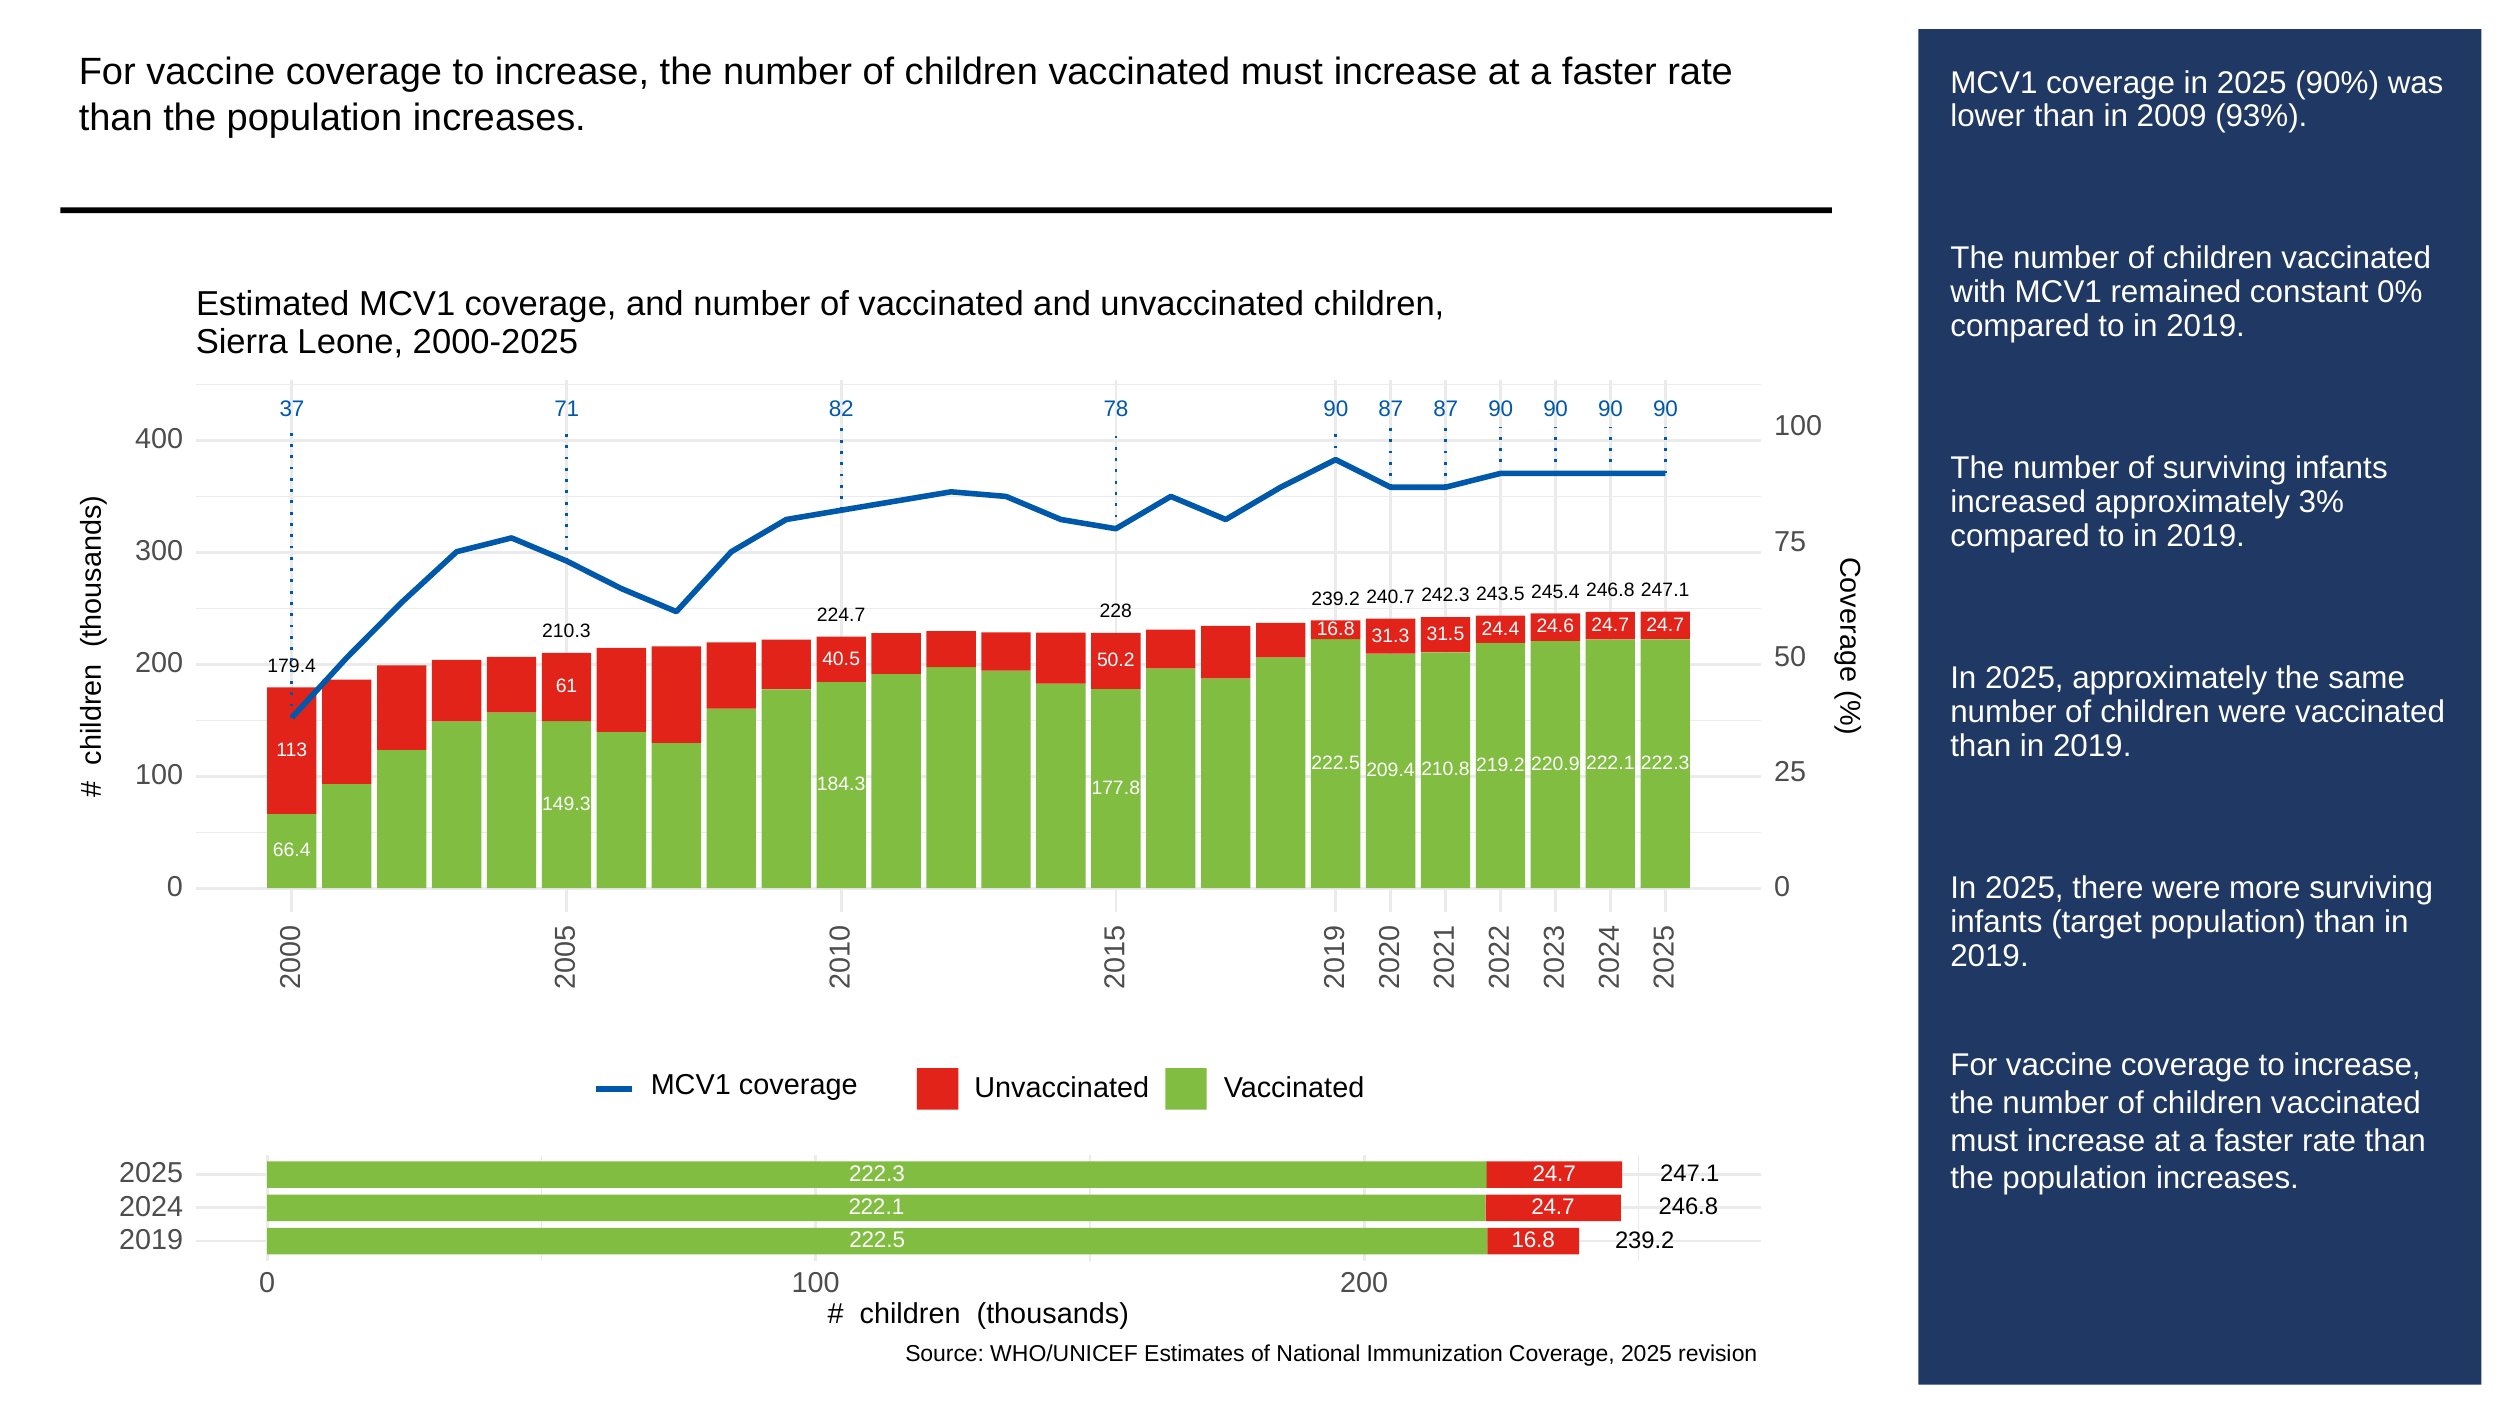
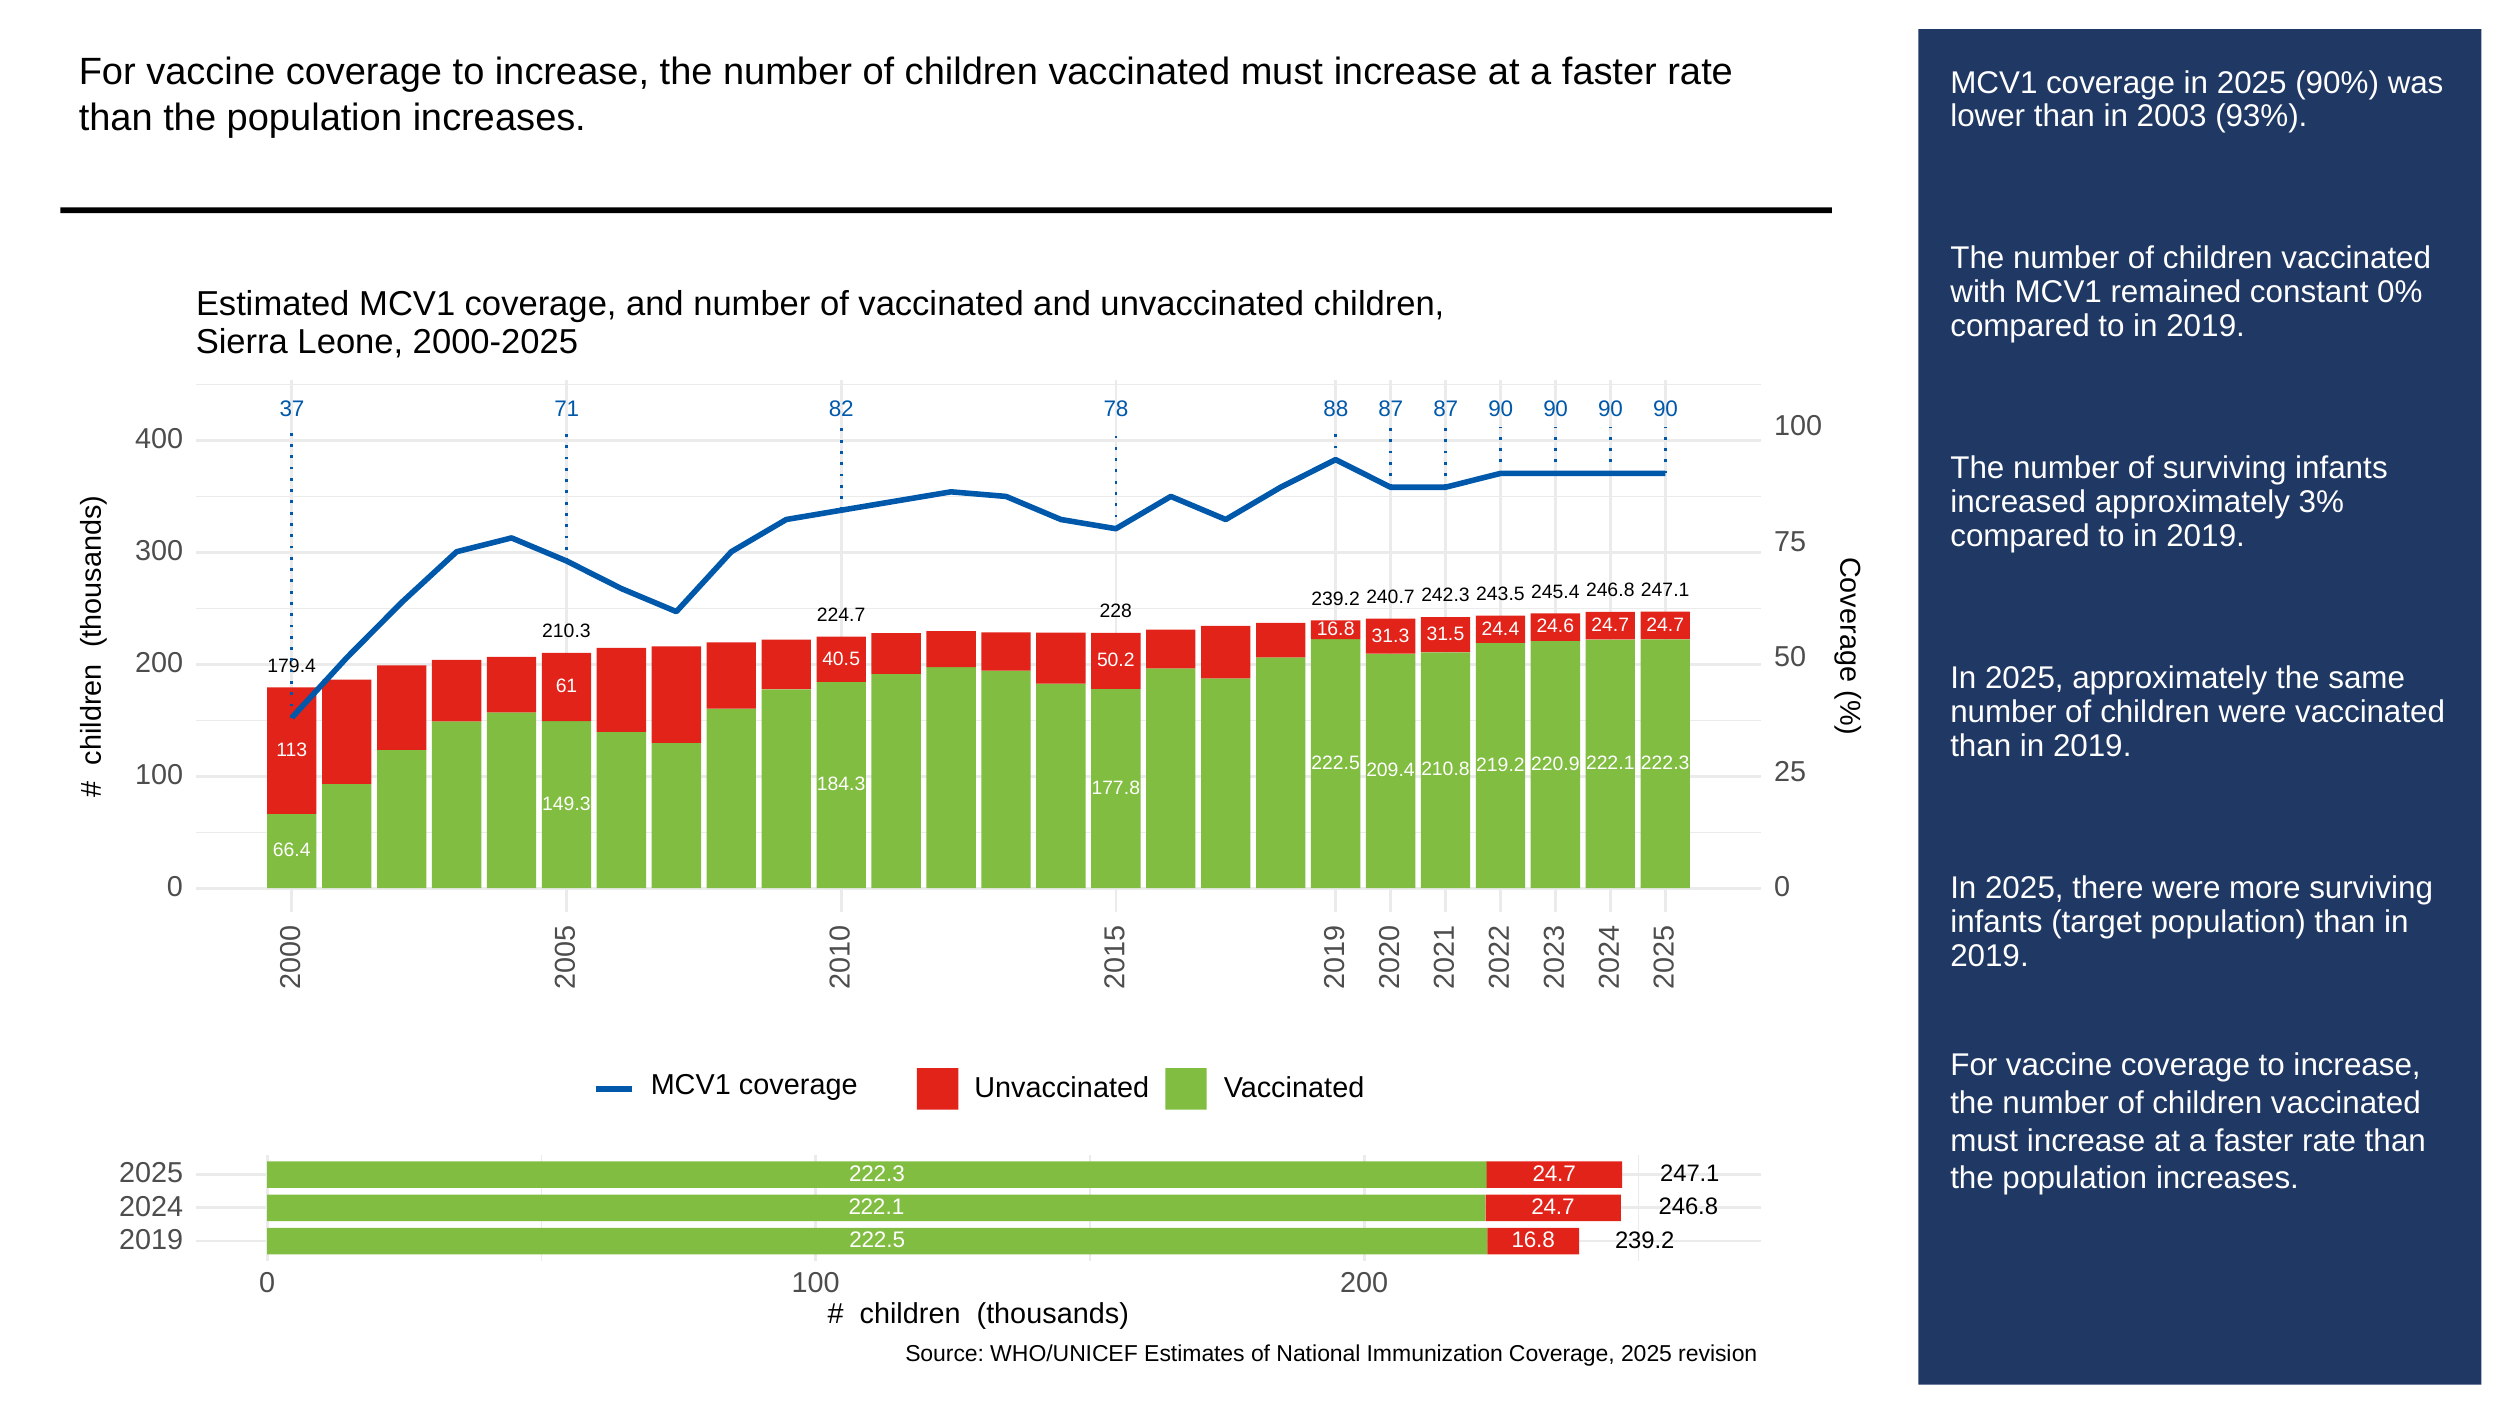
2009: 2009 -> 2003 (2172, 117)
78 90: 90 -> 88 (1336, 409)
